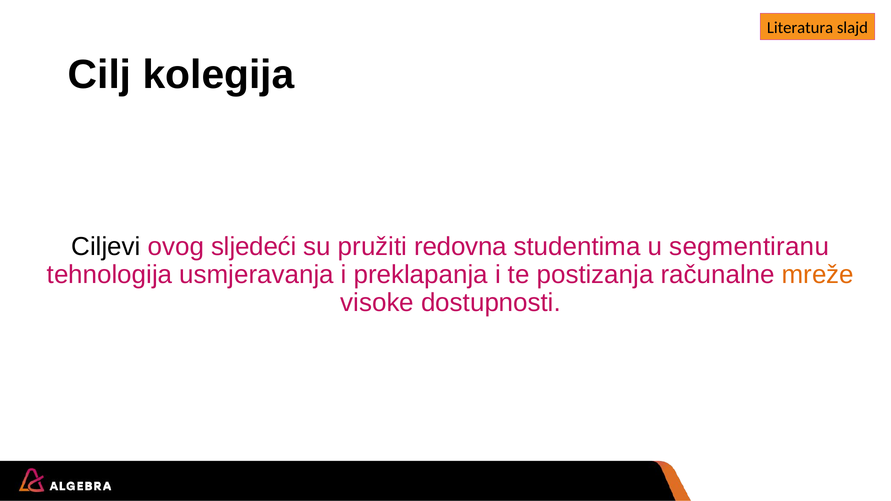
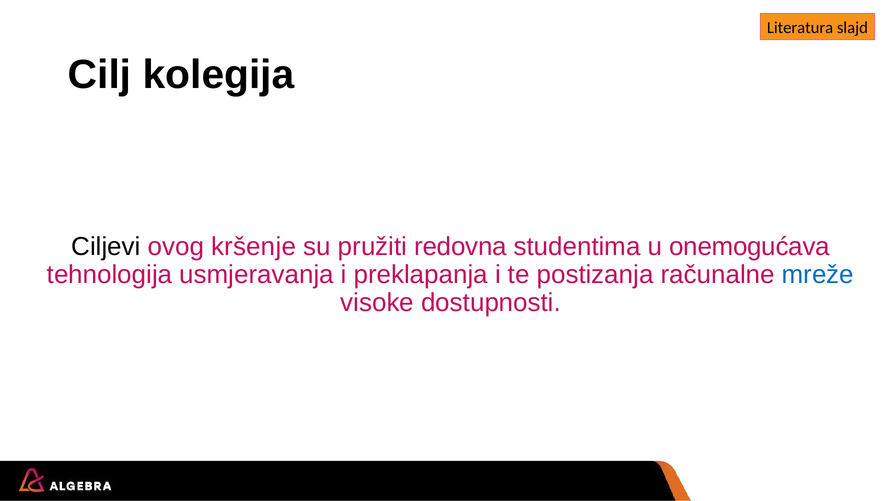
sljedeći: sljedeći -> kršenje (254, 247)
segmentiranu: segmentiranu -> onemogućava (749, 247)
mreže colour: orange -> blue (818, 275)
